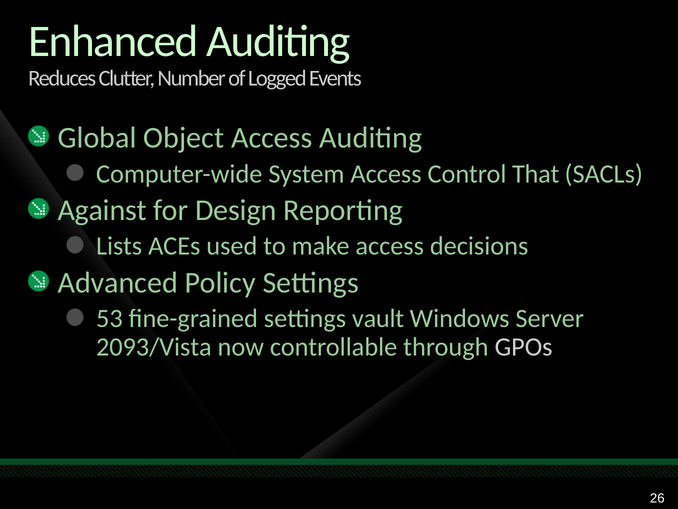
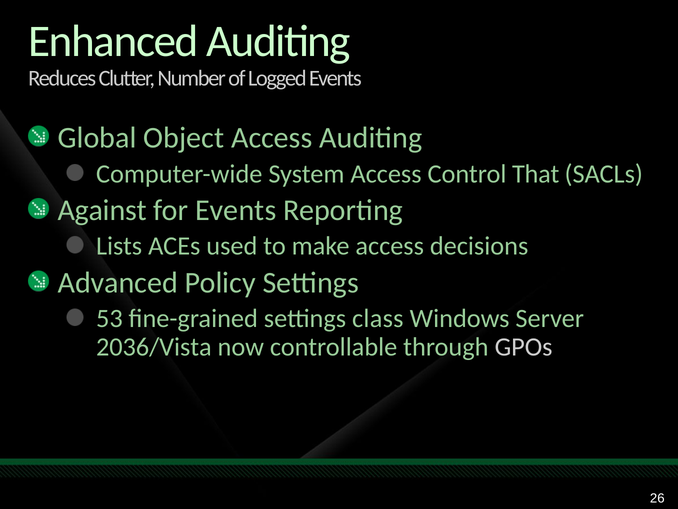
for Design: Design -> Events (236, 210)
vault: vault -> class (378, 318)
2093/Vista: 2093/Vista -> 2036/Vista (154, 347)
